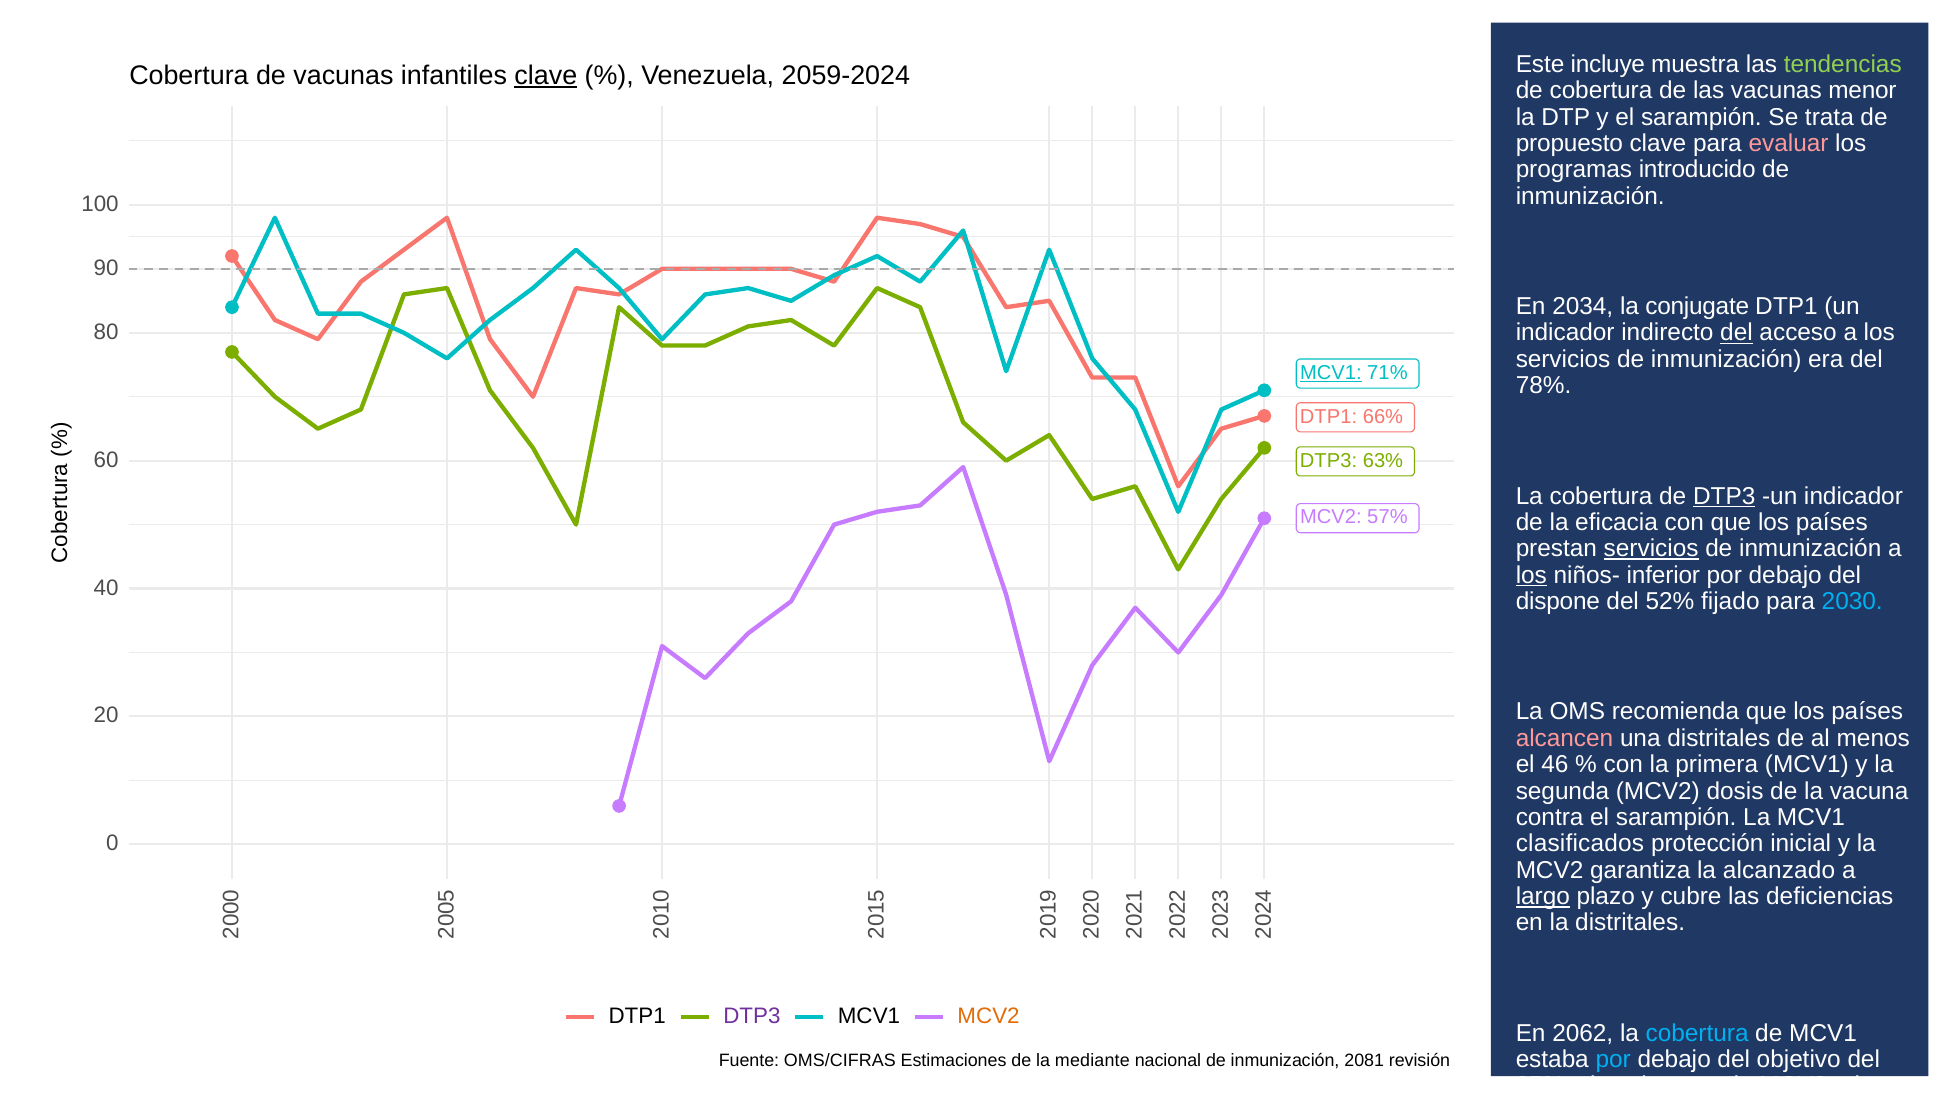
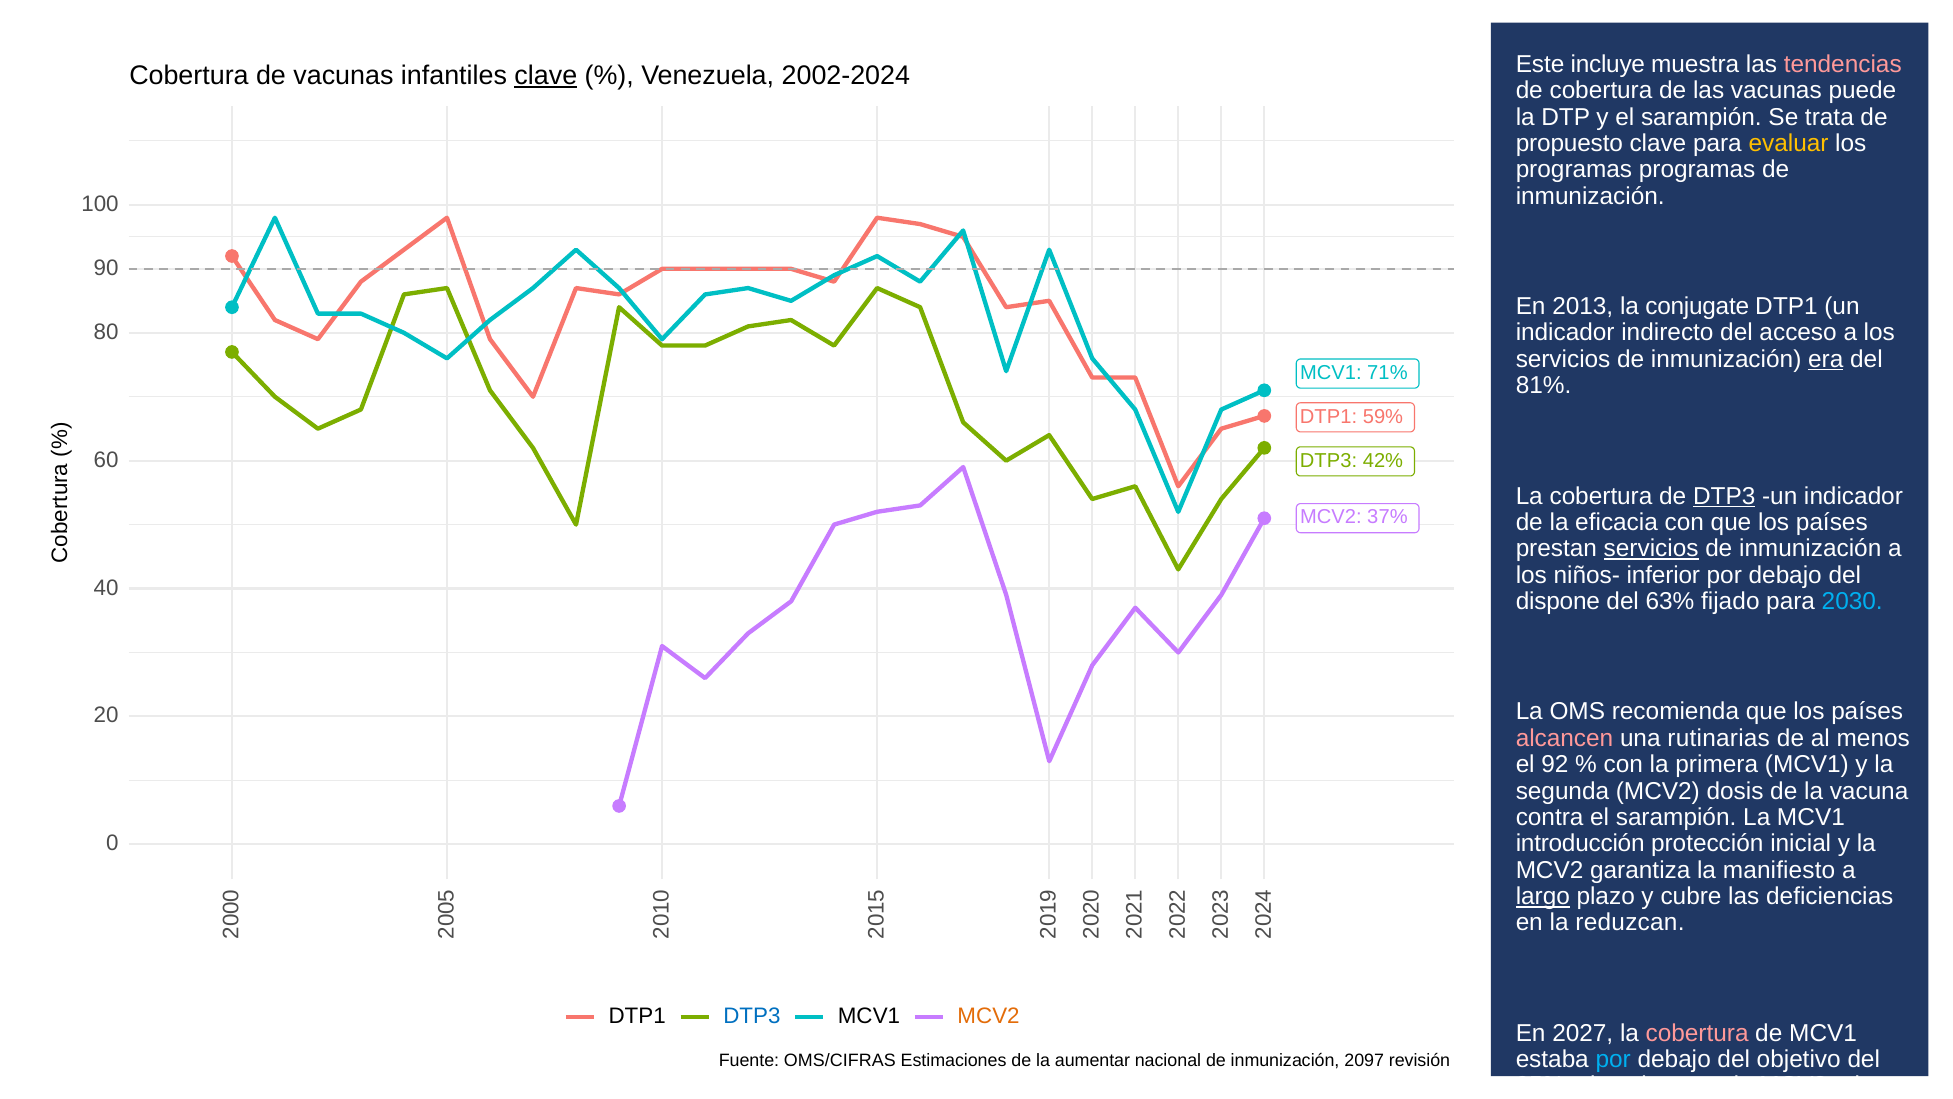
tendencias colour: light green -> pink (1843, 64)
2059-2024: 2059-2024 -> 2002-2024 (846, 76)
menor: menor -> puede (1862, 91)
evaluar colour: pink -> yellow (1789, 143)
programas introducido: introducido -> programas (1697, 170)
2034: 2034 -> 2013 (1583, 306)
del underline: present -> none (1736, 333)
era underline: none -> present (1826, 359)
MCV1 underline: present -> none (1331, 372)
78%: 78% -> 81% (1544, 385)
66%: 66% -> 59% (1383, 416)
63%: 63% -> 42% (1383, 460)
57%: 57% -> 37% (1387, 517)
los underline: present -> none (1531, 575)
52%: 52% -> 63% (1670, 601)
una distritales: distritales -> rutinarias (1719, 738)
46: 46 -> 92 (1555, 764)
clasificados: clasificados -> introducción (1580, 843)
alcanzado: alcanzado -> manifiesto (1779, 870)
la distritales: distritales -> reduzcan (1630, 922)
DTP3 colour: purple -> blue (752, 1015)
2062: 2062 -> 2027 (1583, 1033)
cobertura colour: light blue -> pink (1697, 1033)
mediante: mediante -> aumentar (1092, 1061)
2081: 2081 -> 2097 (1364, 1061)
